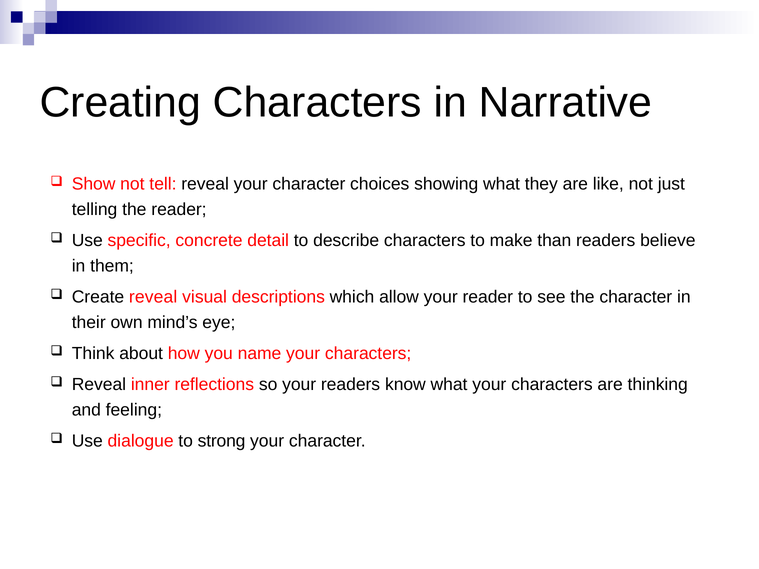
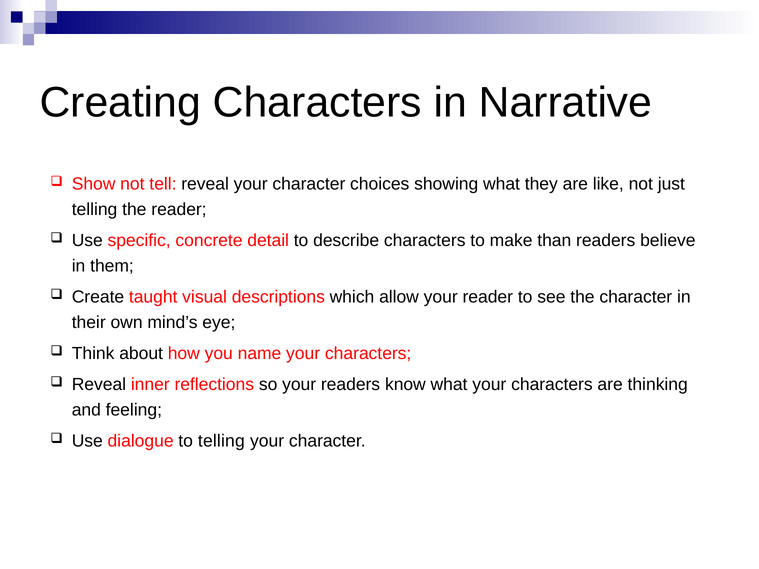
Create reveal: reveal -> taught (153, 297)
to strong: strong -> telling (221, 441)
